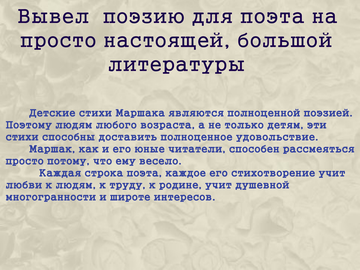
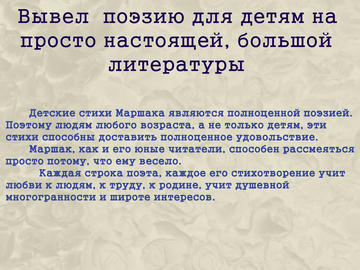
для поэта: поэта -> детям (273, 17)
